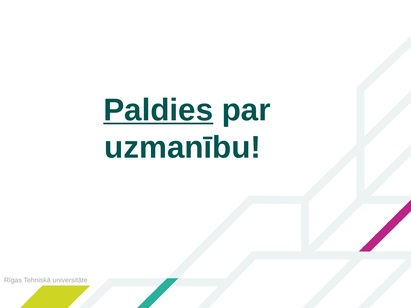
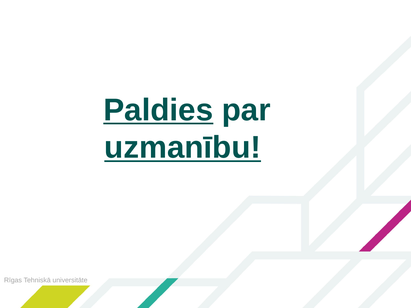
uzmanību underline: none -> present (183, 148)
